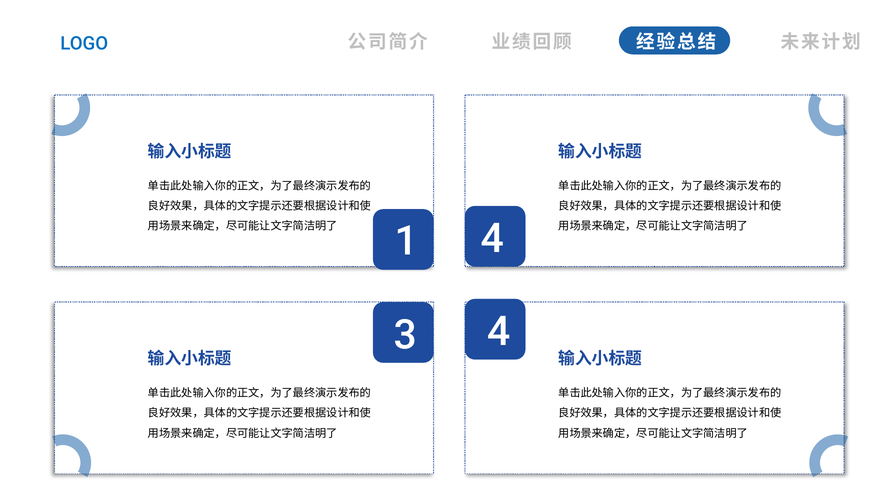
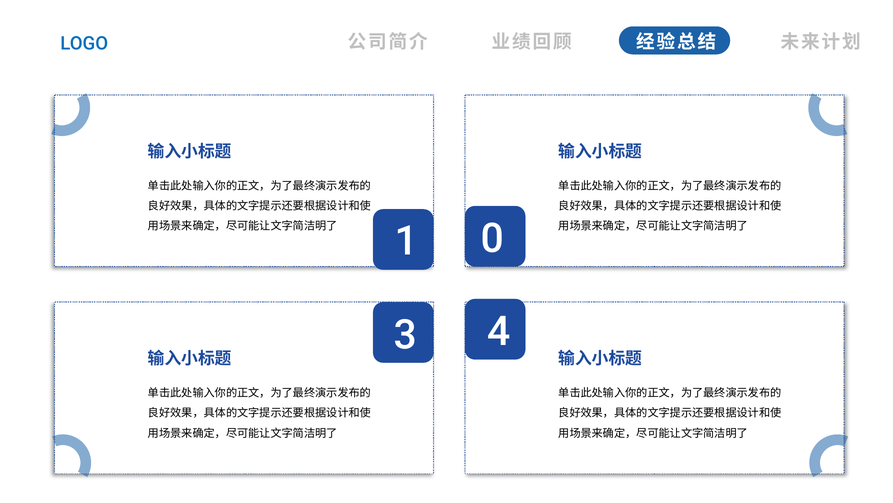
1 4: 4 -> 0 (492, 238)
